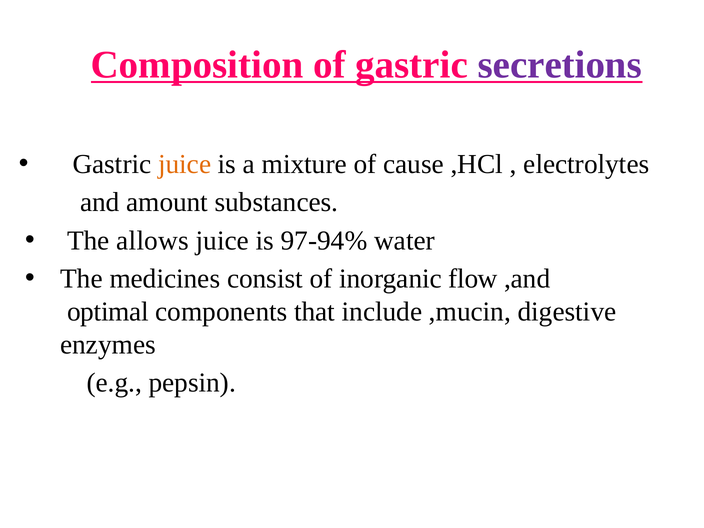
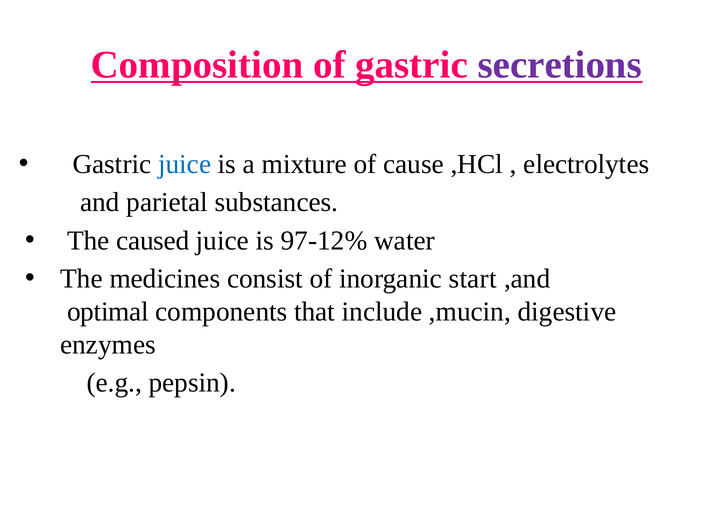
juice colour: orange -> blue (185, 164)
amount: amount -> parietal (167, 202)
allows: allows -> caused (153, 241)
97-94%: 97-94% -> 97-12% (324, 241)
flow: flow -> start (473, 279)
